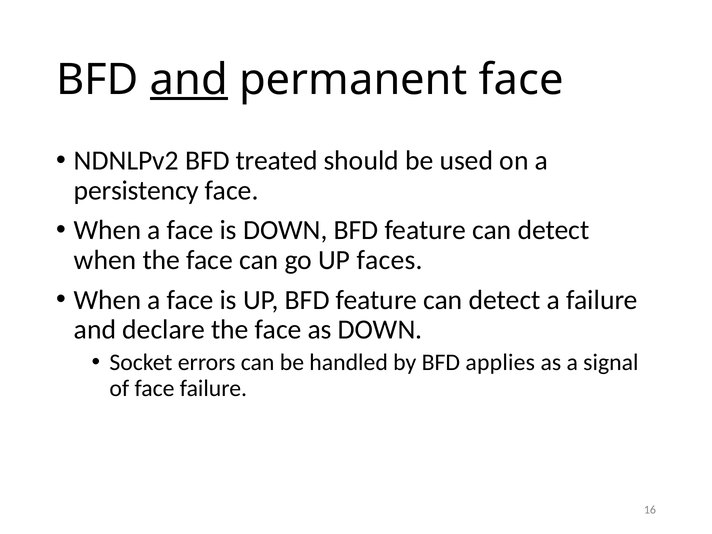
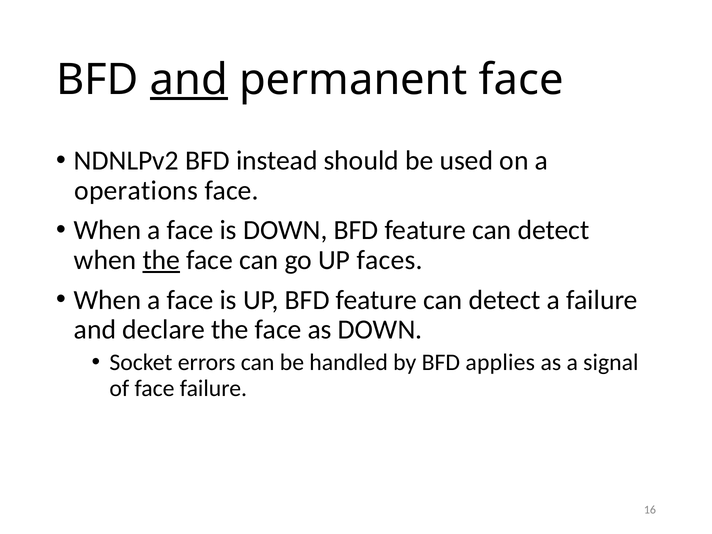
treated: treated -> instead (277, 161)
persistency: persistency -> operations (136, 190)
the underline: none -> present (161, 260)
